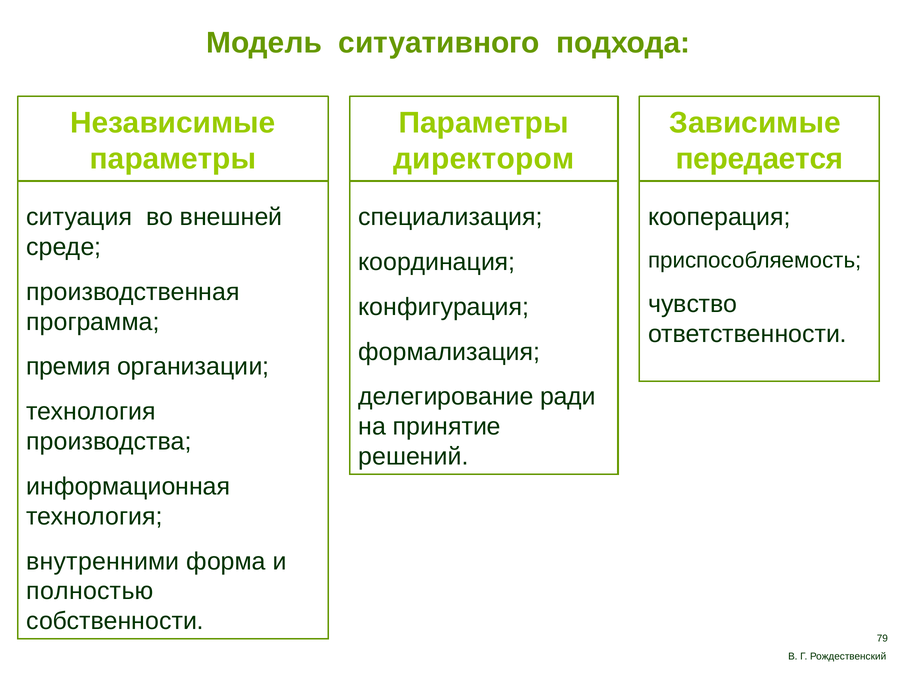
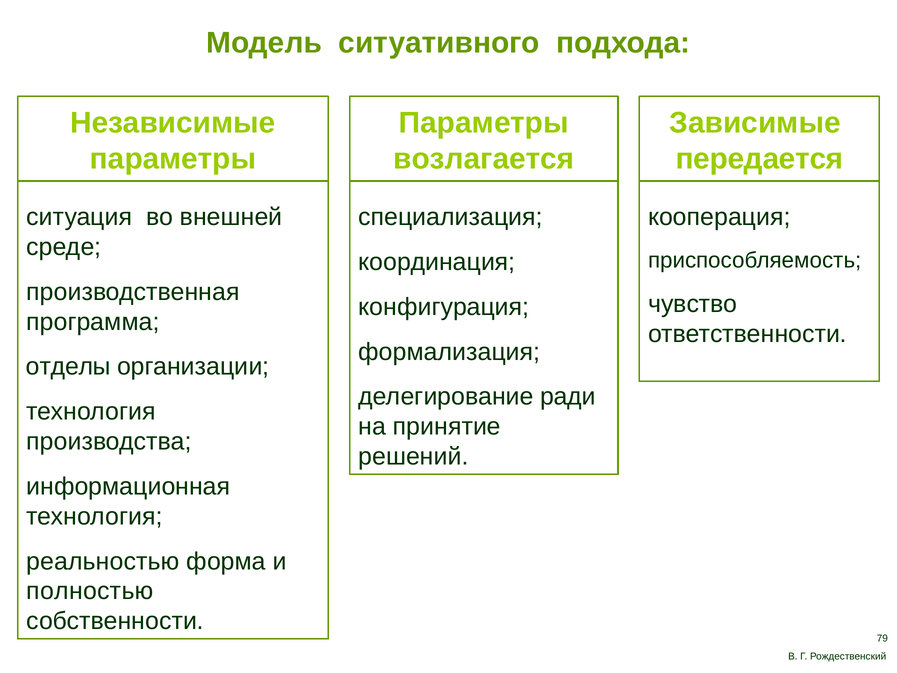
директором: директором -> возлагается (484, 159)
премия: премия -> отделы (68, 367)
внутренними: внутренними -> реальностью (103, 561)
